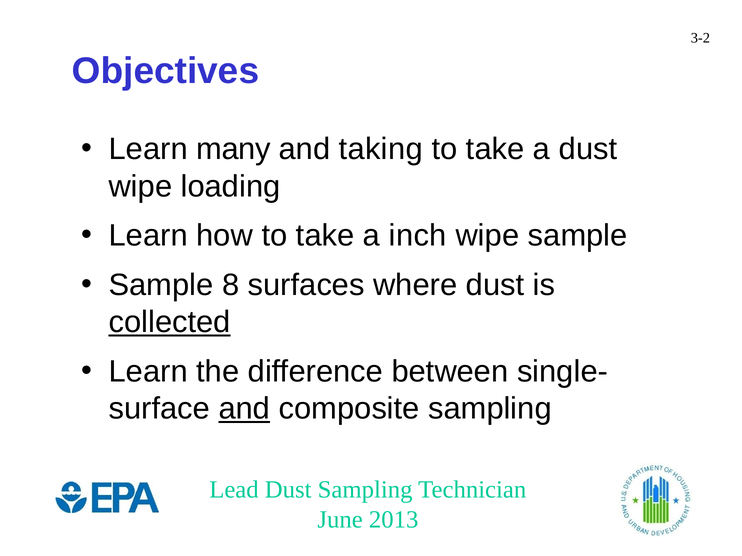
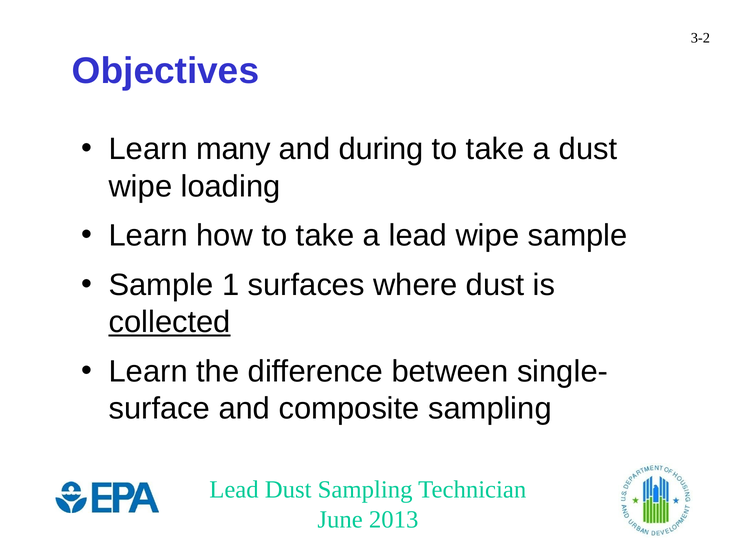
taking: taking -> during (381, 149)
a inch: inch -> lead (418, 236)
8: 8 -> 1 (231, 285)
and underline: present -> none (244, 409)
